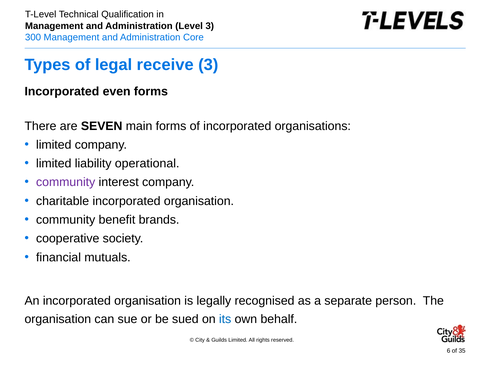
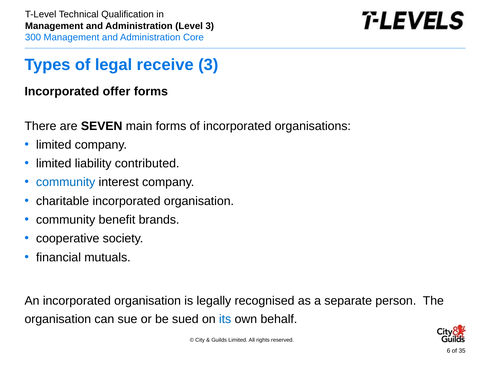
even: even -> offer (117, 91)
operational: operational -> contributed (147, 164)
community colour: purple -> blue (66, 183)
